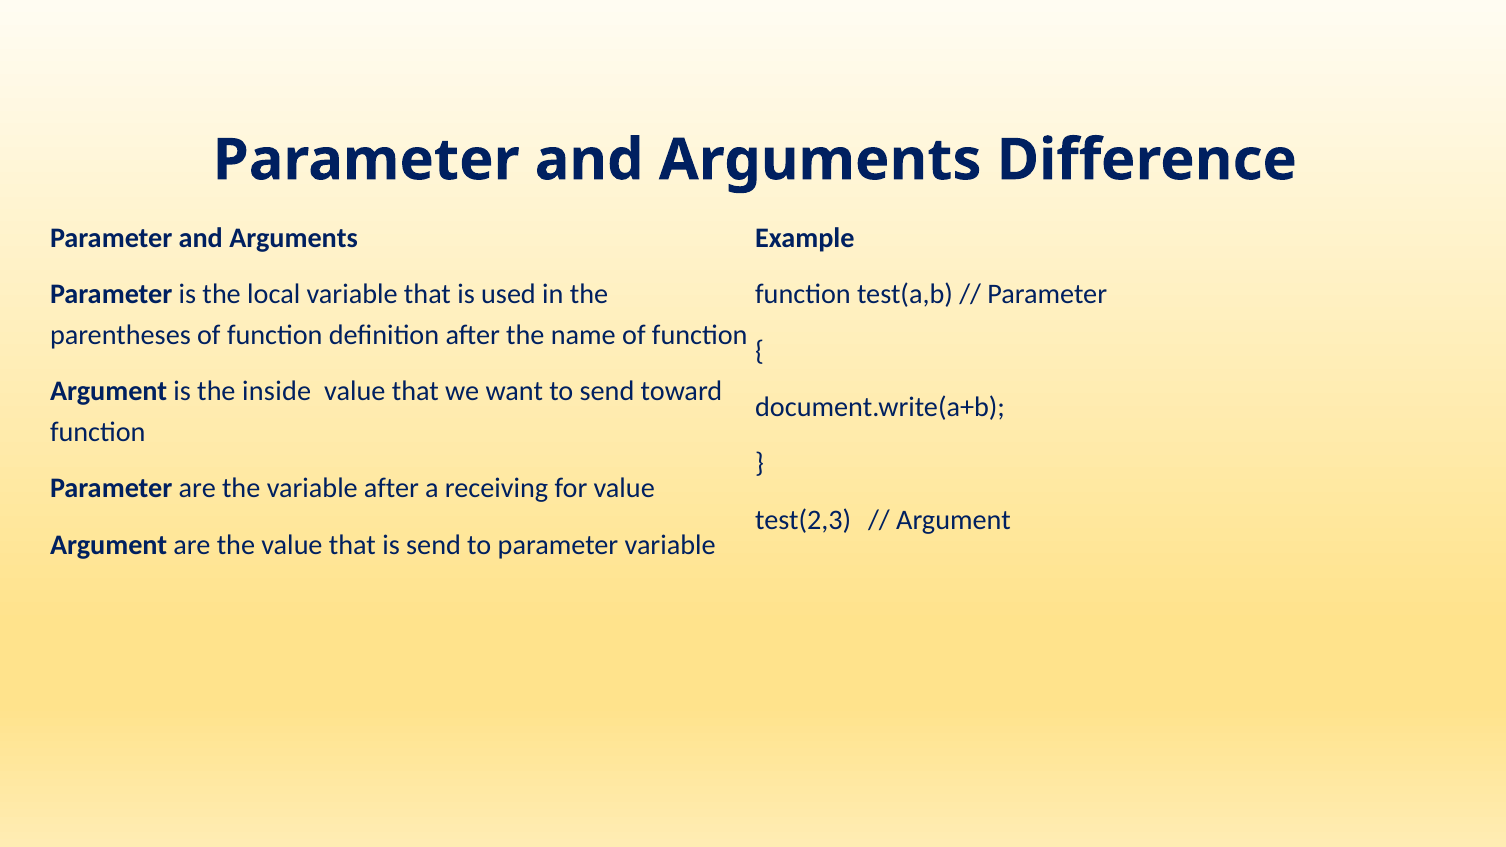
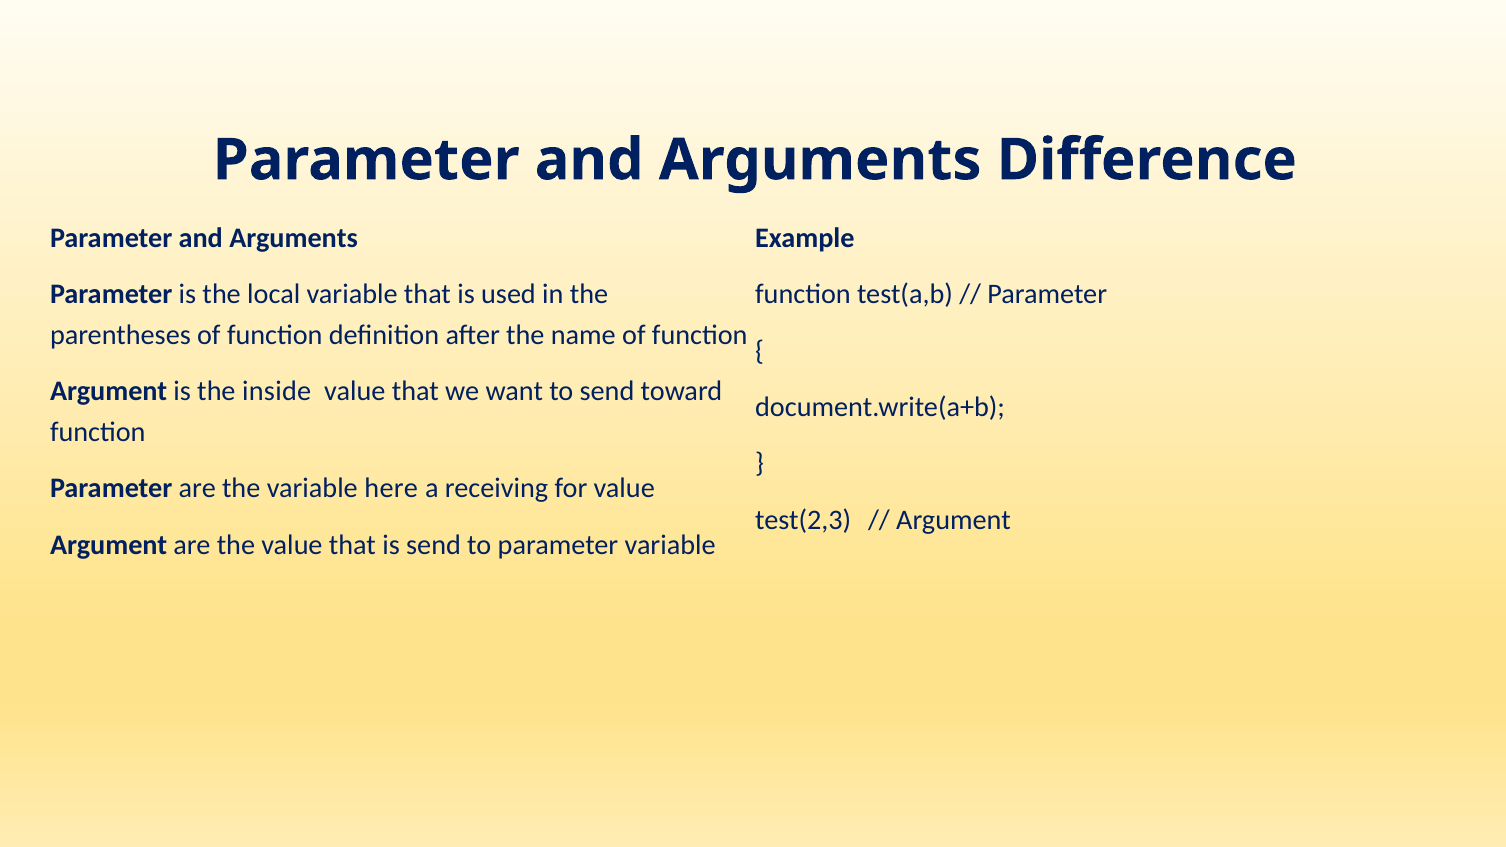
variable after: after -> here (391, 489)
